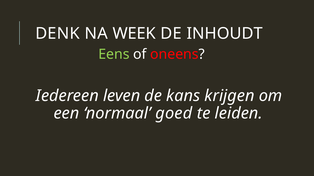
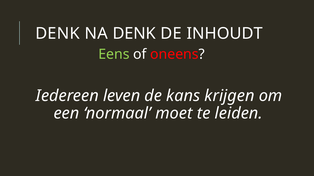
NA WEEK: WEEK -> DENK (134, 34)
goed: goed -> moet (174, 114)
